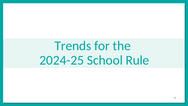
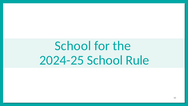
Trends: Trends -> School (73, 46)
